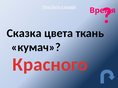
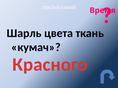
Сказка: Сказка -> Шарль (24, 33)
